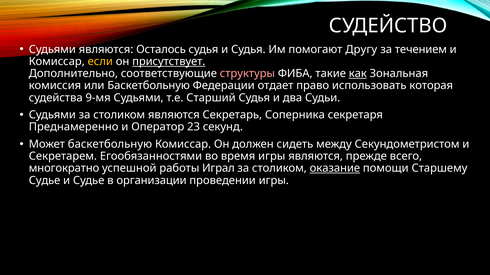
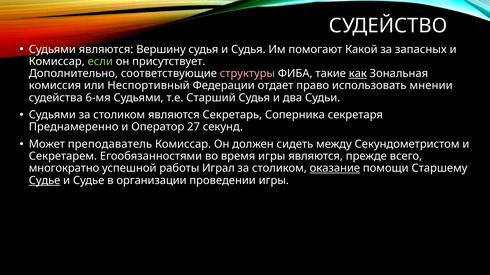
Осталось: Осталось -> Вершину (161, 49)
Другу: Другу -> Какой (361, 49)
течением: течением -> запасных (421, 49)
если colour: yellow -> light green (100, 62)
присутствует underline: present -> none (169, 62)
или Баскетбольную: Баскетбольную -> Неспортивный (149, 86)
которая: которая -> мнении (431, 86)
9-мя: 9-мя -> 6-мя (98, 98)
23: 23 -> 27 (194, 127)
Может баскетбольную: баскетбольную -> преподаватель (110, 144)
Судье underline: none -> present (45, 181)
